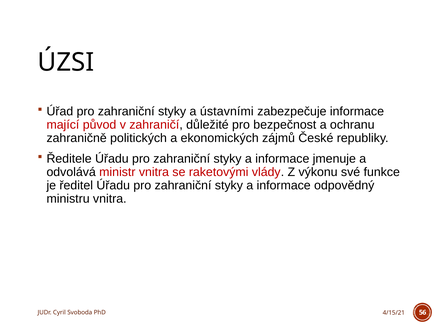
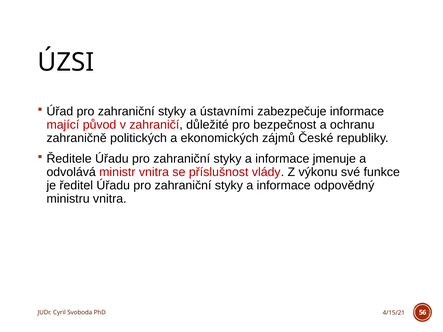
raketovými: raketovými -> příslušnost (219, 172)
